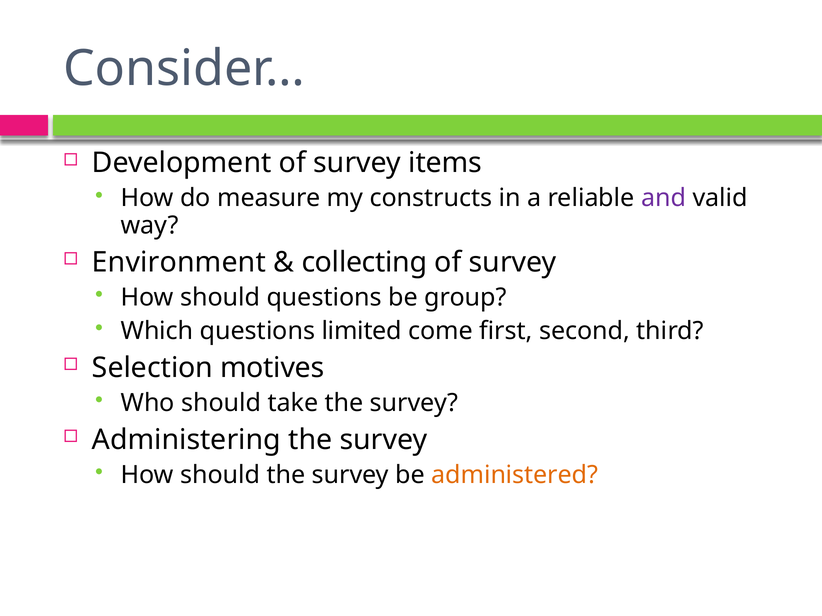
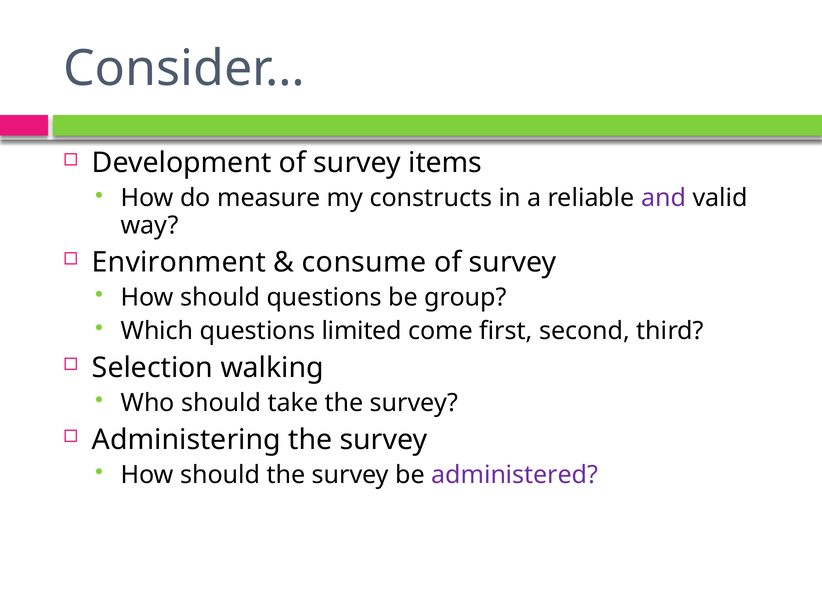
collecting: collecting -> consume (364, 262)
motives: motives -> walking (272, 368)
administered colour: orange -> purple (515, 475)
